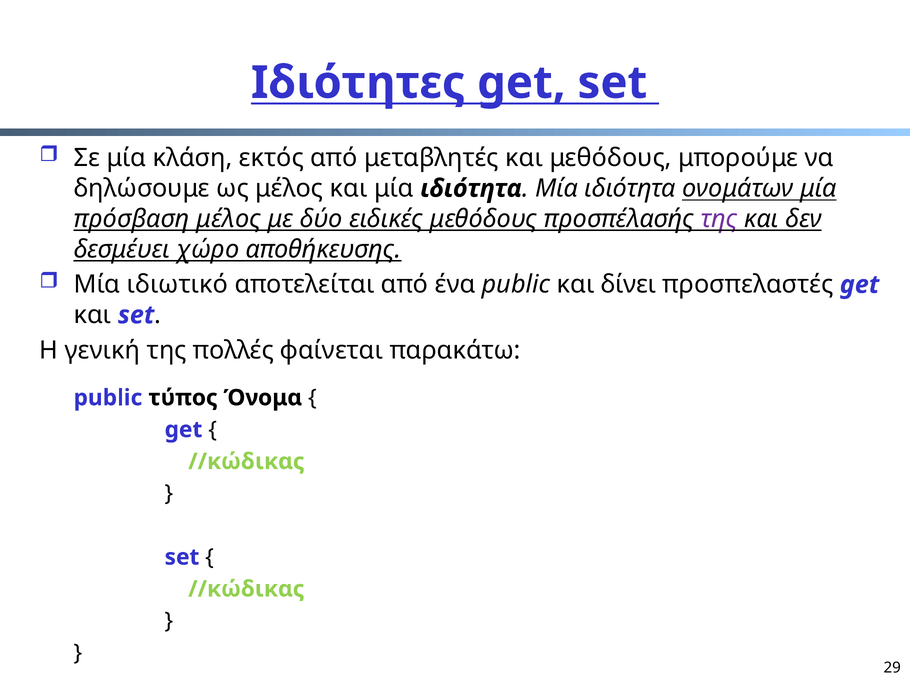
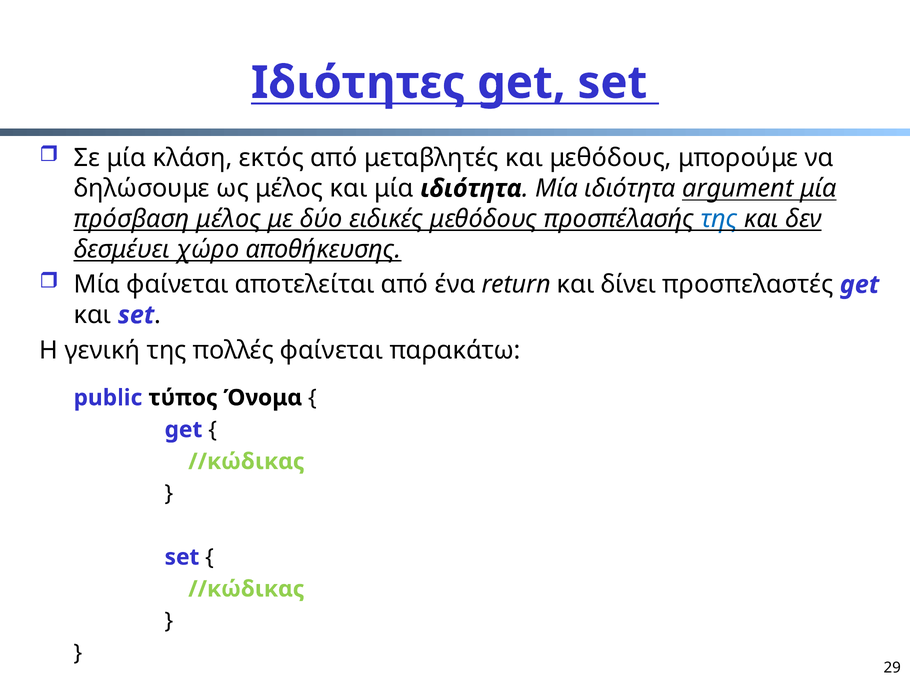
ονομάτων: ονομάτων -> argument (738, 188)
της colour: purple -> blue (719, 219)
Μία ιδιωτικό: ιδιωτικό -> φαίνεται (178, 284)
ένα public: public -> return (516, 284)
